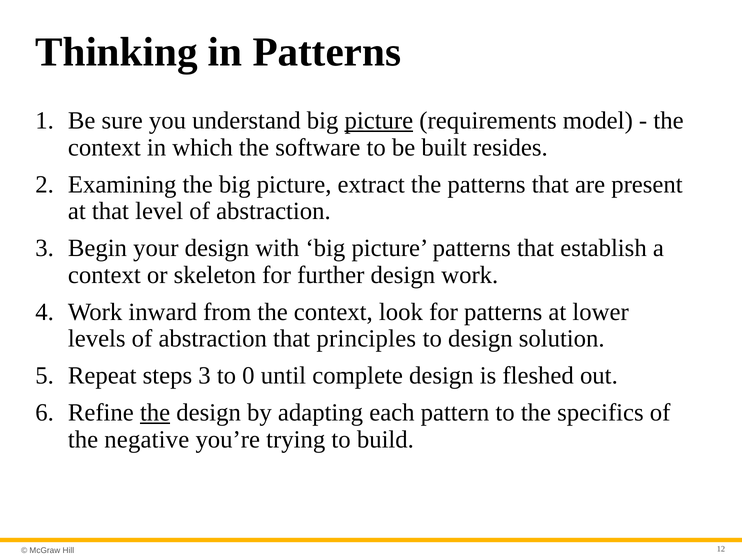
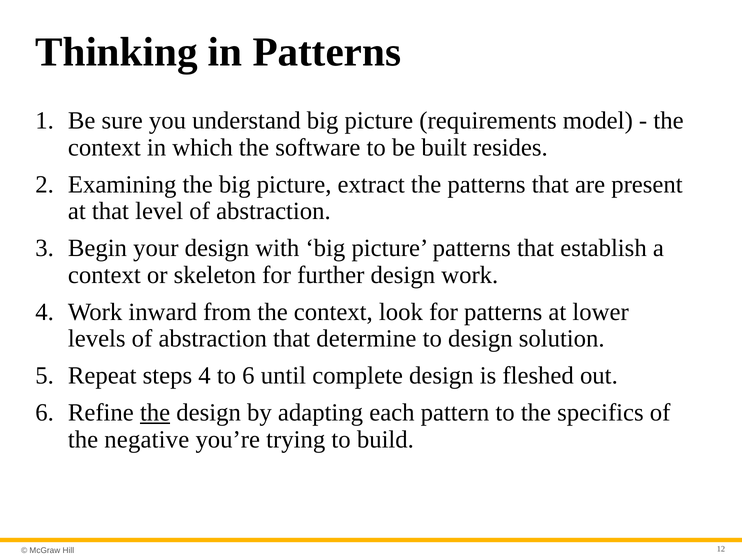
picture underline: present -> none (379, 121)
principles: principles -> determine (366, 338)
steps 3: 3 -> 4 (205, 375)
to 0: 0 -> 6 (248, 375)
